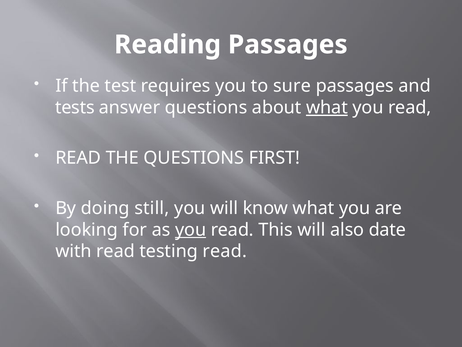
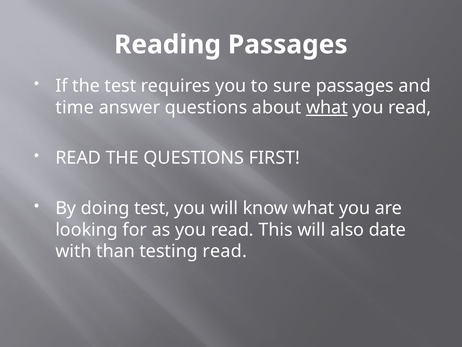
tests: tests -> time (75, 107)
doing still: still -> test (152, 208)
you underline: present -> none (191, 229)
with read: read -> than (116, 251)
